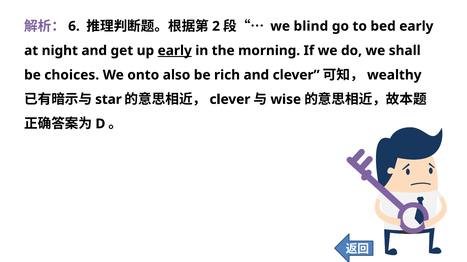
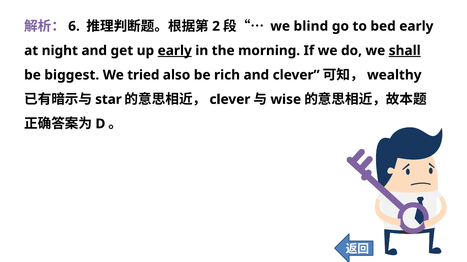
shall underline: none -> present (405, 51)
choices: choices -> biggest (72, 75)
onto: onto -> tried (143, 75)
